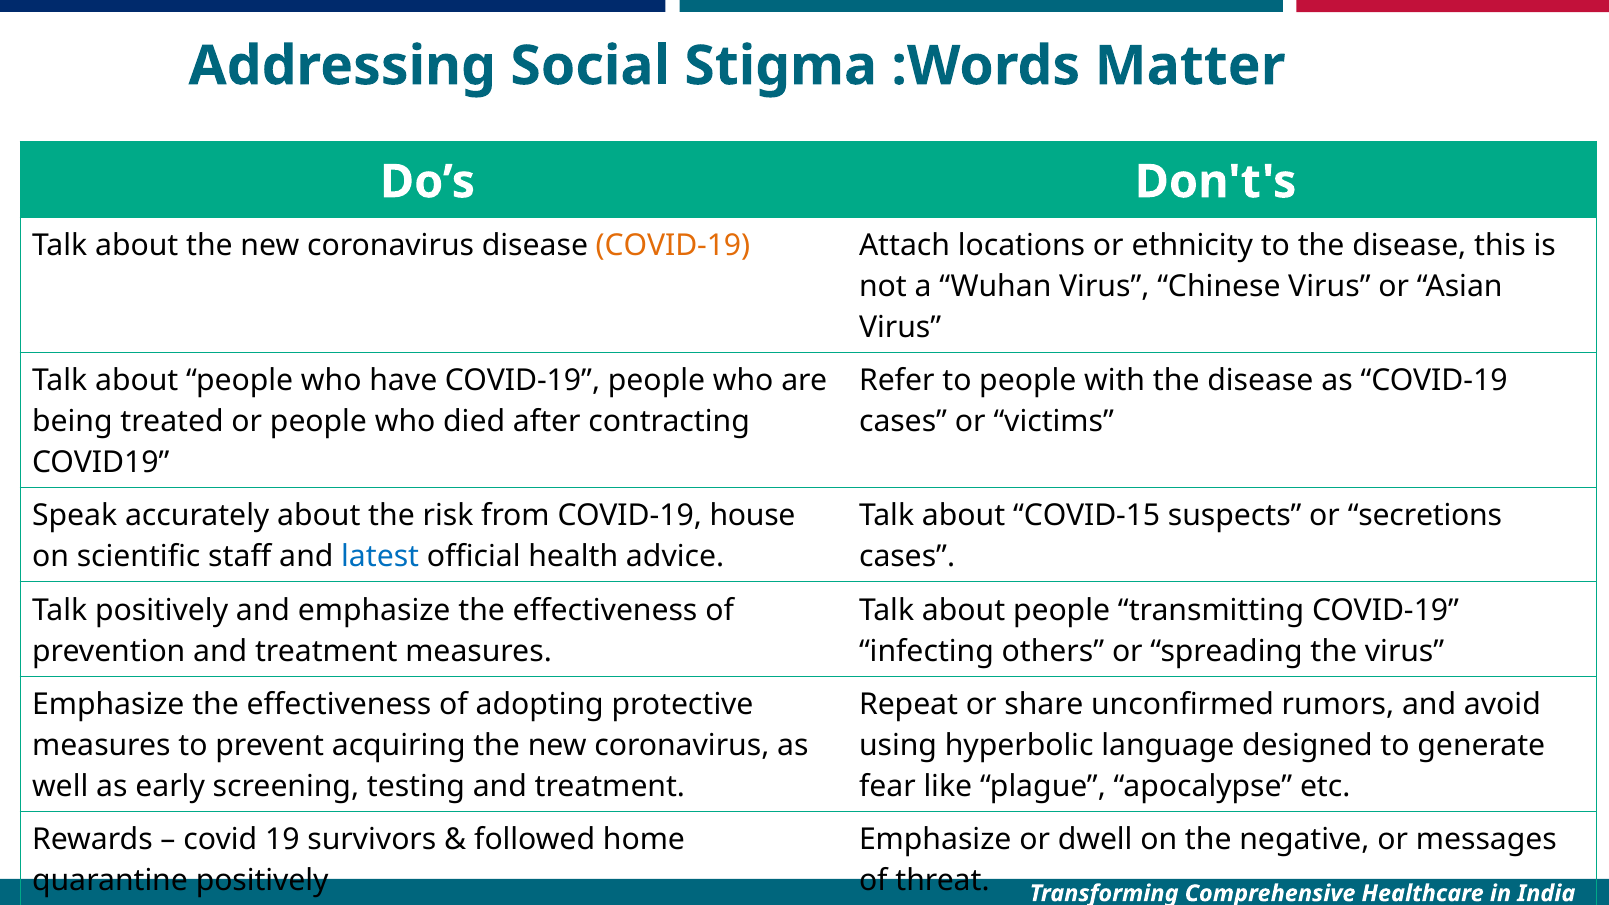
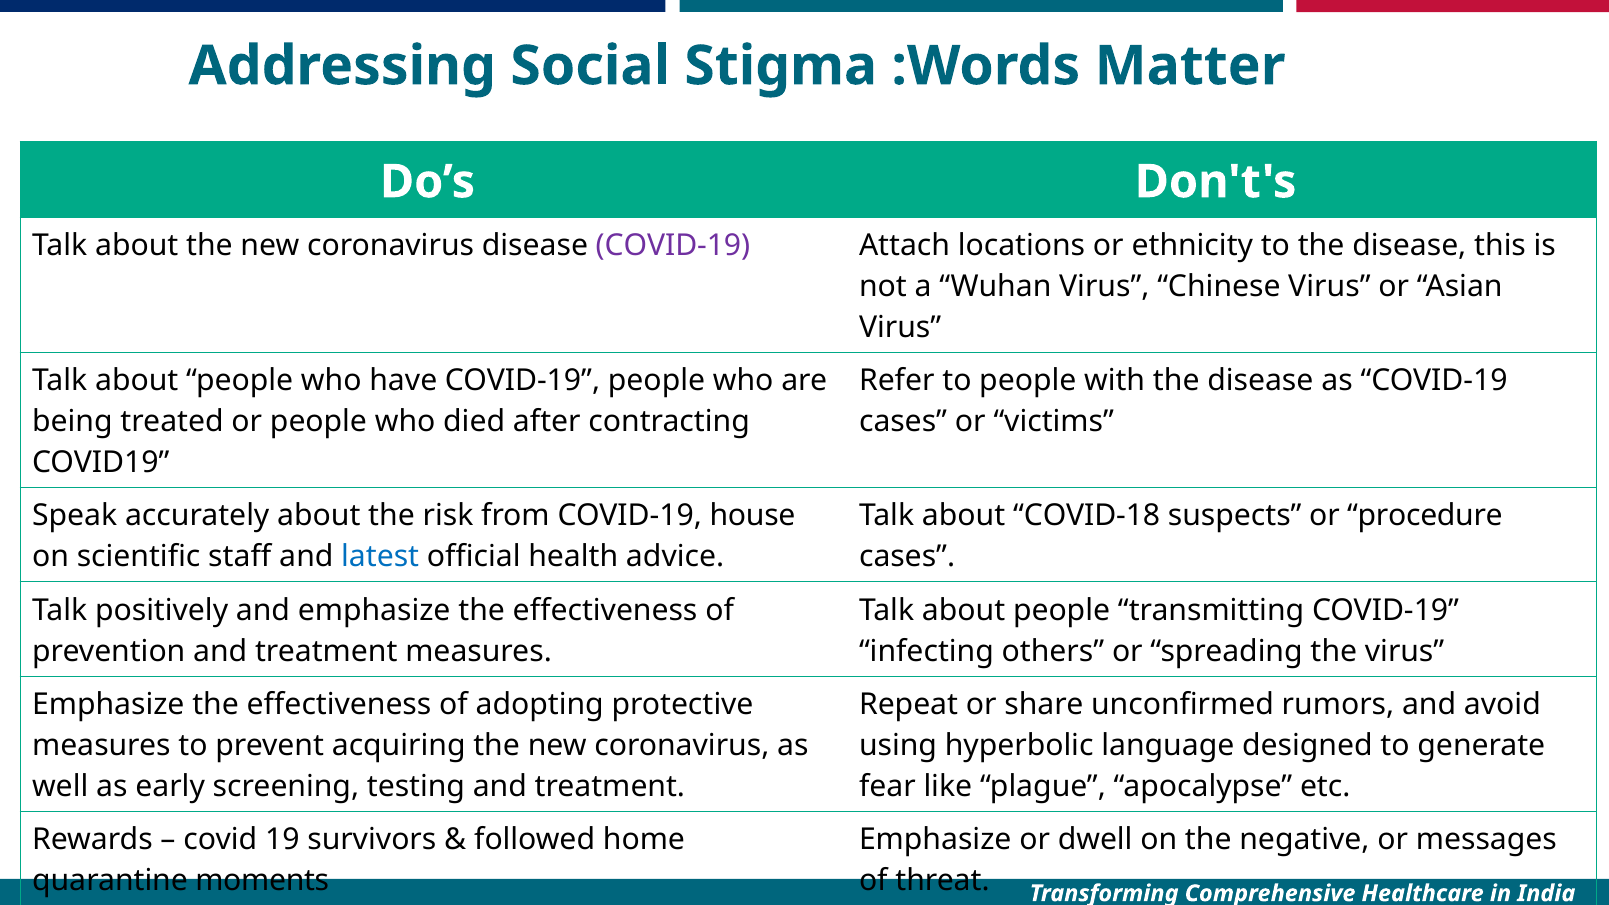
COVID-19 colour: orange -> purple (673, 245)
COVID-15: COVID-15 -> COVID-18 (1087, 516)
secretions: secretions -> procedure (1425, 516)
quarantine positively: positively -> moments (262, 881)
